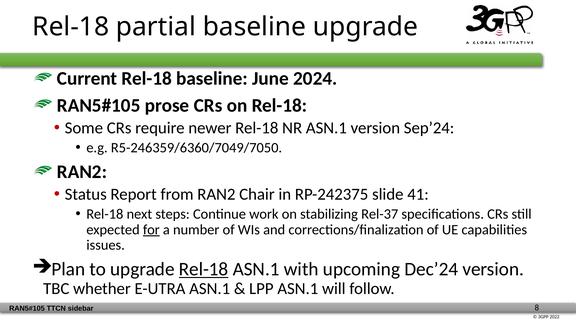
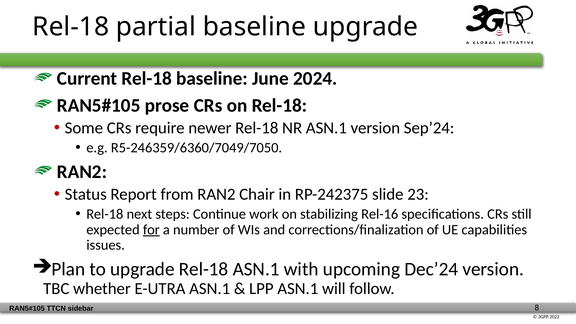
41: 41 -> 23 (418, 194)
Rel-37: Rel-37 -> Rel-16 (380, 214)
Rel-18 underline: present -> none (204, 269)
